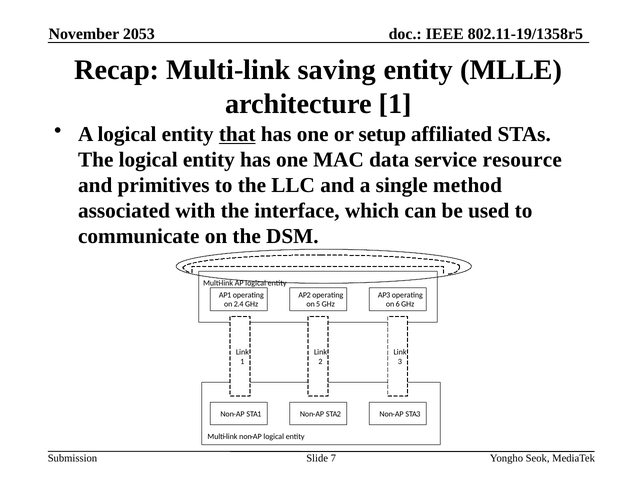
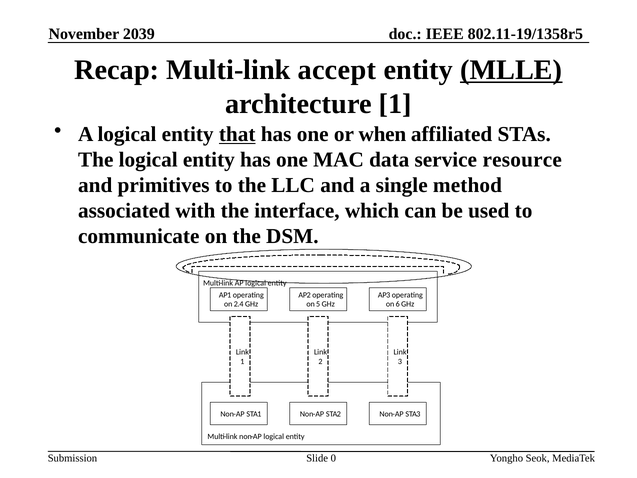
2053: 2053 -> 2039 (139, 34)
saving: saving -> accept (337, 70)
MLLE underline: none -> present (511, 70)
setup: setup -> when (382, 134)
7: 7 -> 0 (333, 458)
